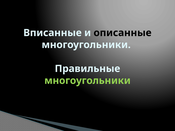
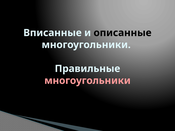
многоугольники colour: light green -> pink (87, 81)
